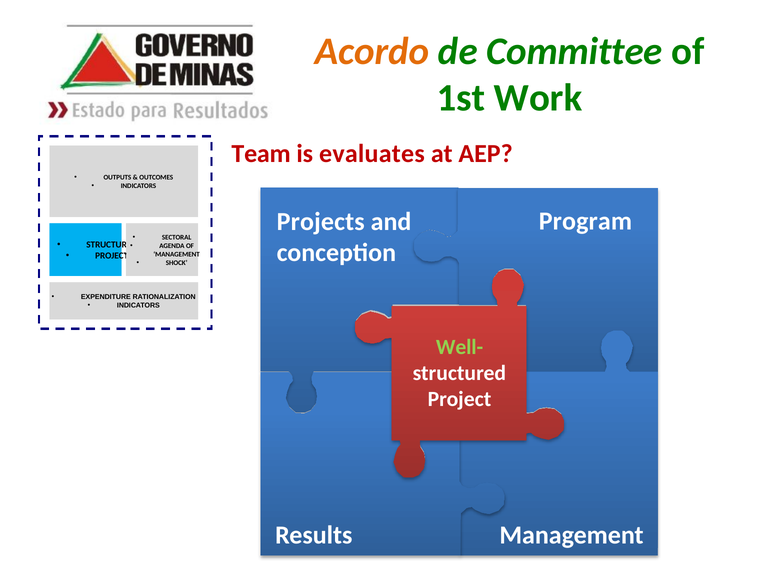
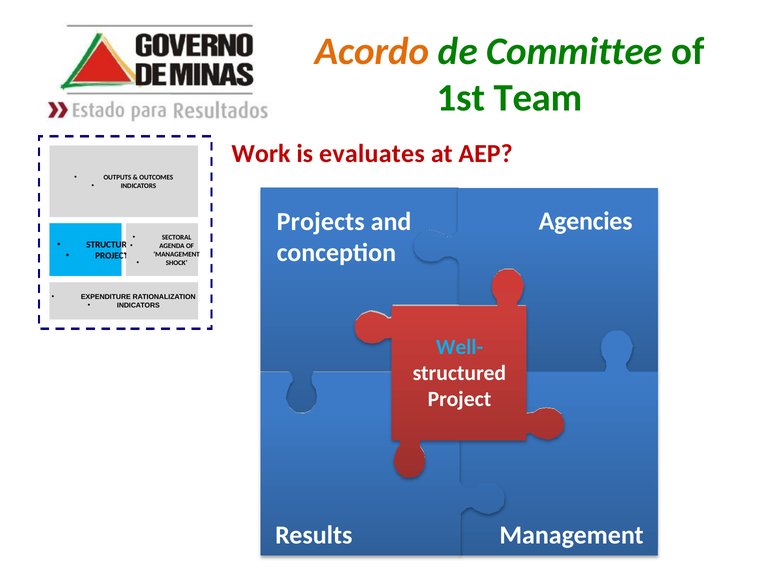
Work: Work -> Team (538, 98)
Team: Team -> Work (261, 154)
Program: Program -> Agencies (586, 221)
Well- colour: light green -> light blue (460, 347)
